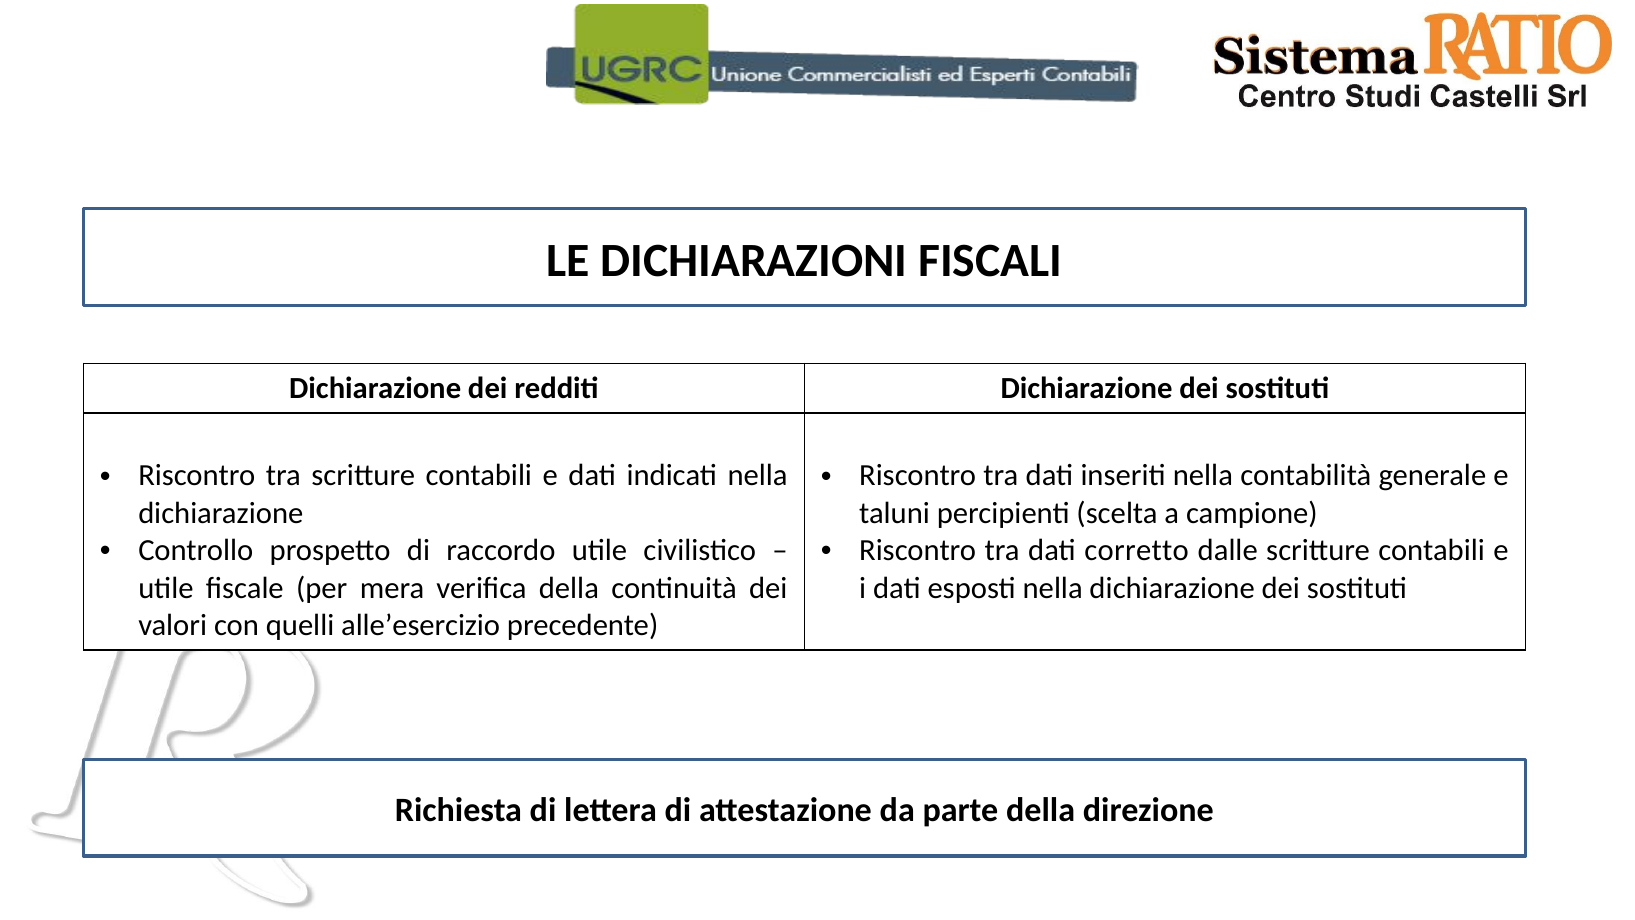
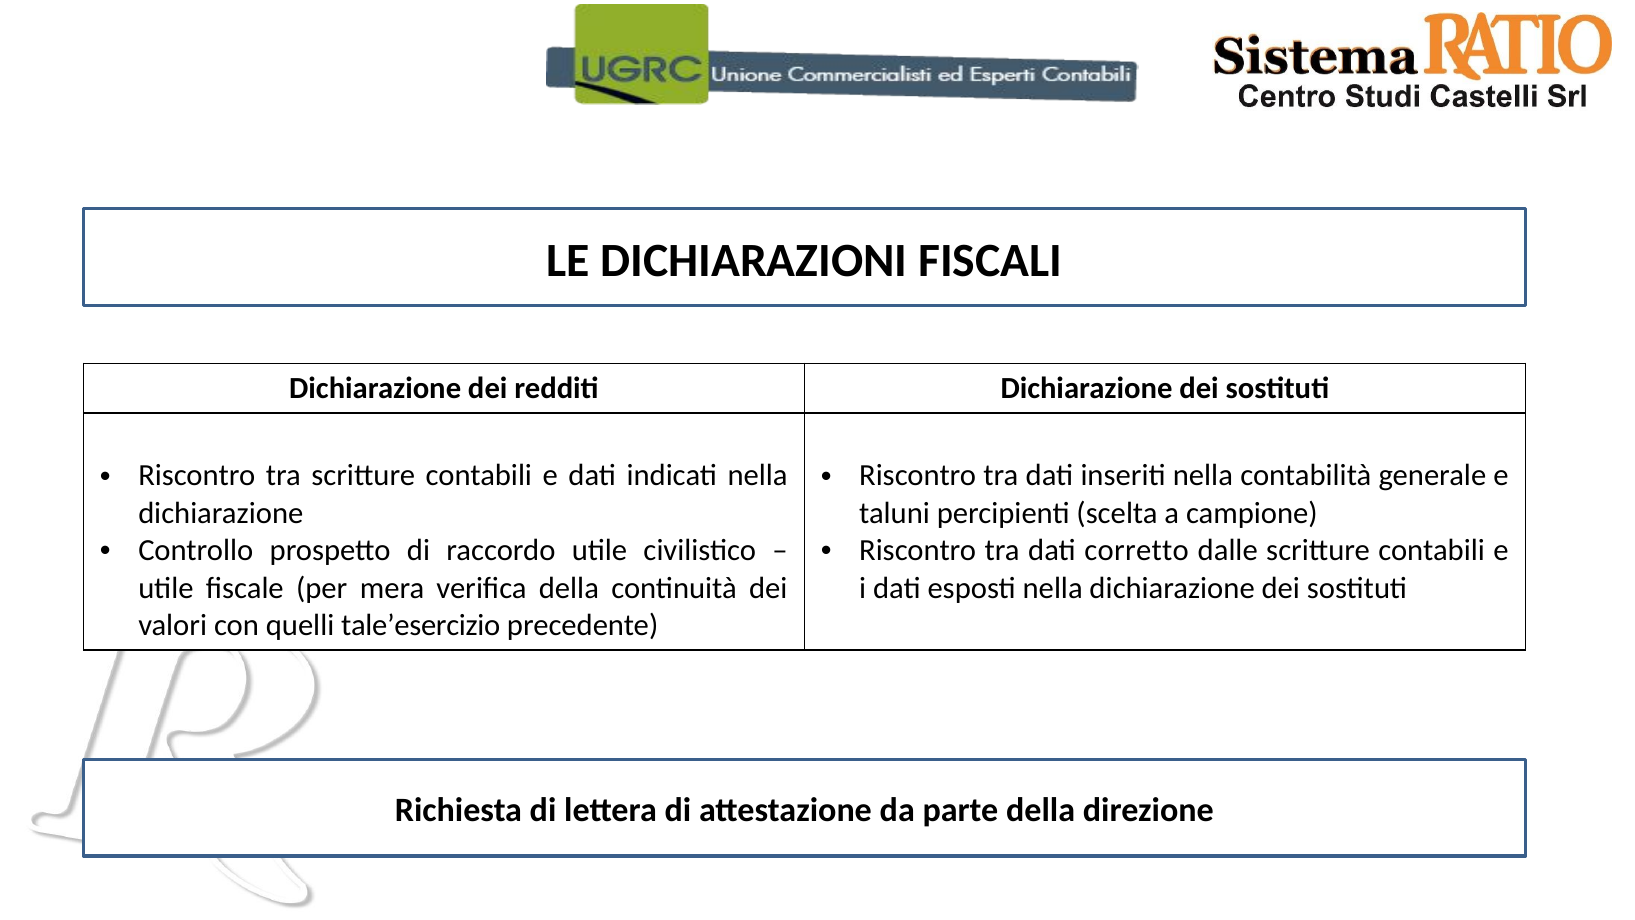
alle’esercizio: alle’esercizio -> tale’esercizio (421, 625)
